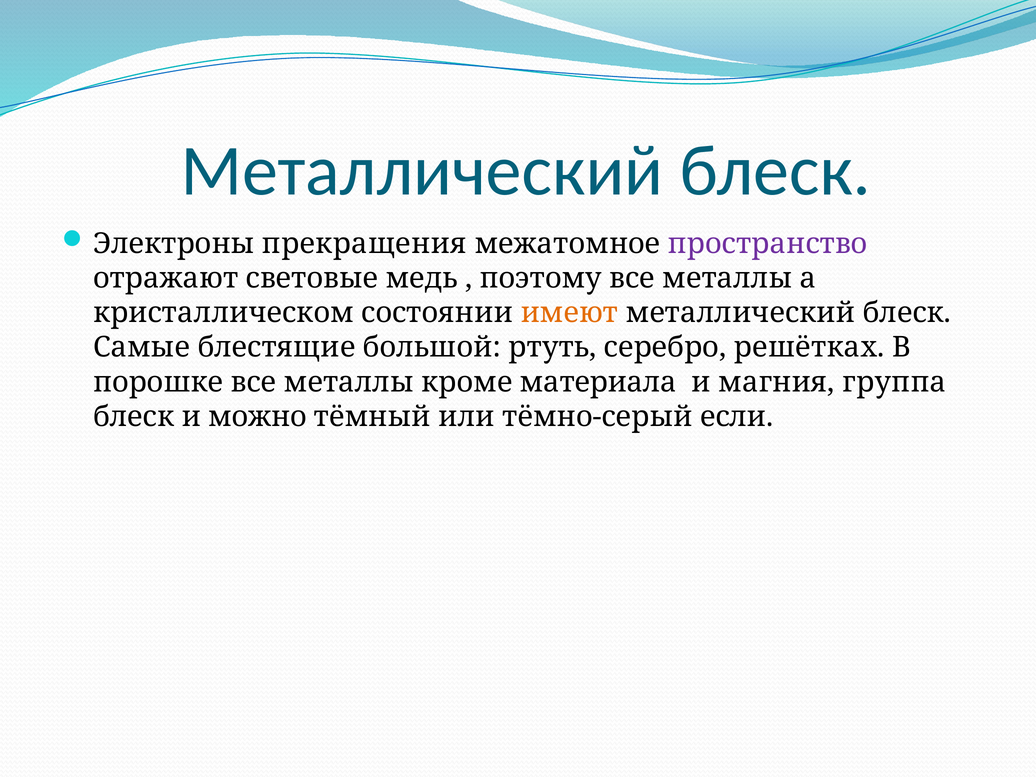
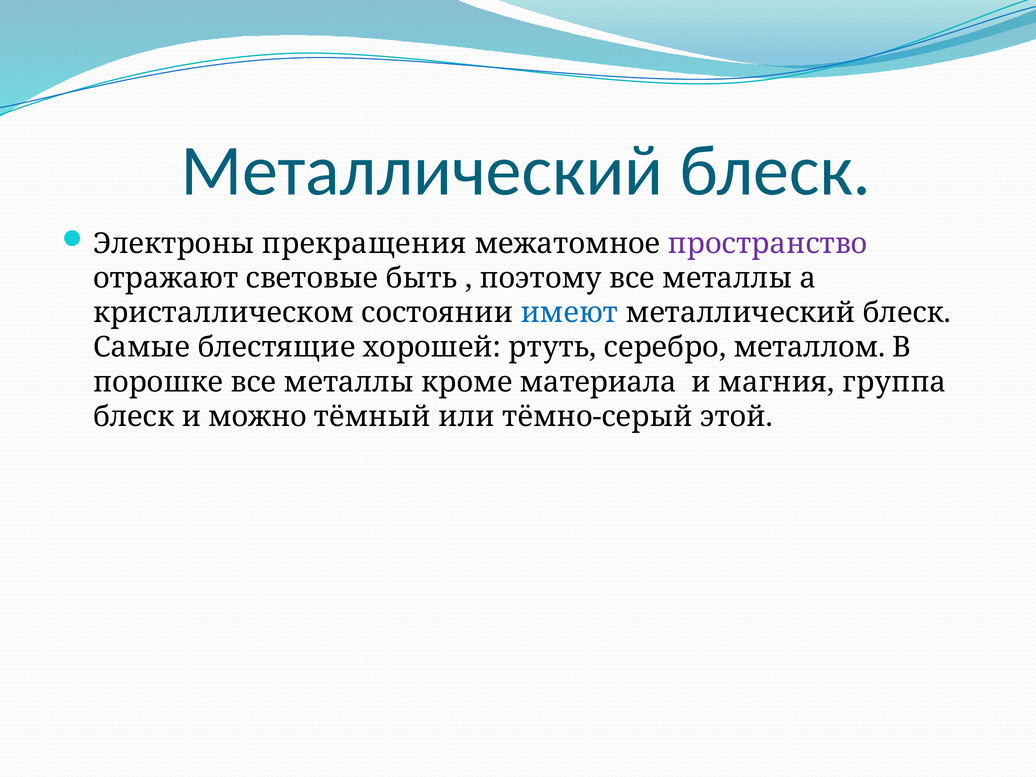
медь: медь -> быть (422, 278)
имеют colour: orange -> blue (569, 313)
большой: большой -> хорошей (432, 347)
решётках: решётках -> металлом (810, 347)
если: если -> этой (737, 417)
